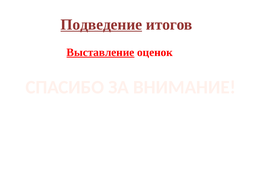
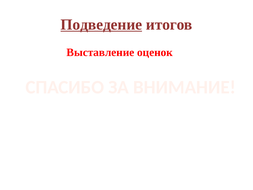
Выставление underline: present -> none (100, 52)
